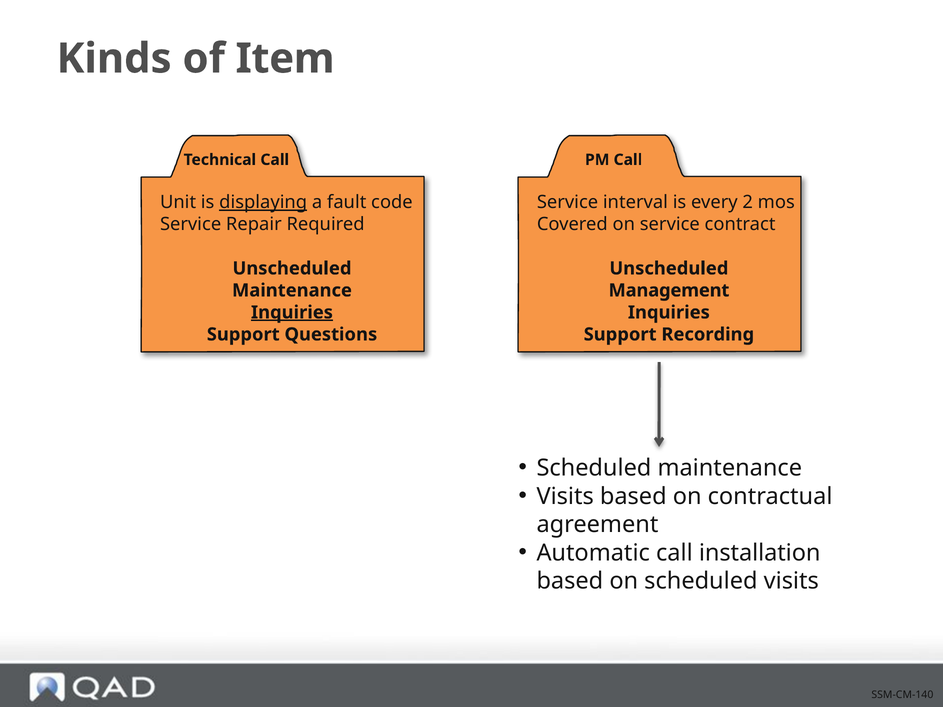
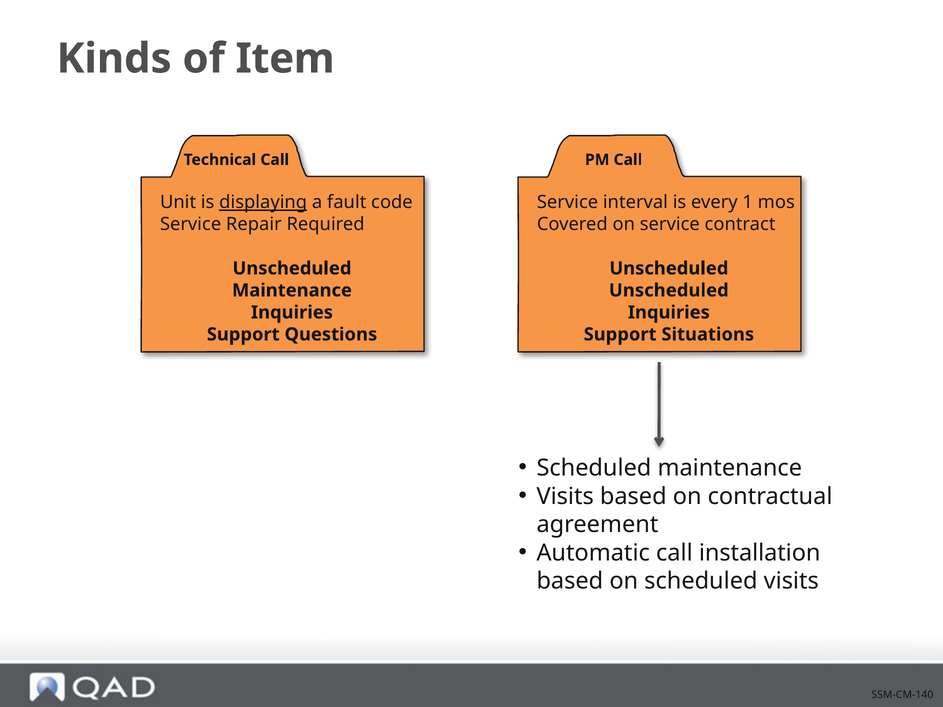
2: 2 -> 1 (748, 202)
Management: Management -> Unscheduled (669, 291)
Inquiries underline: present -> none (292, 313)
Recording: Recording -> Situations (708, 335)
